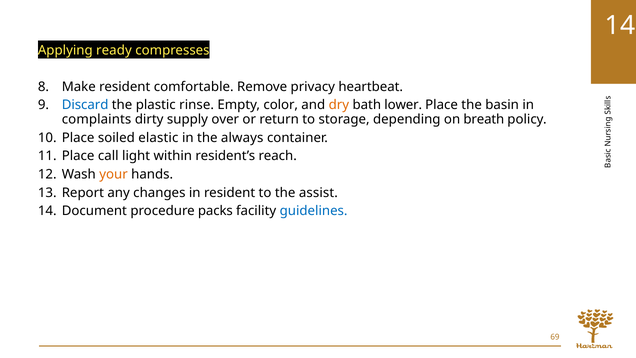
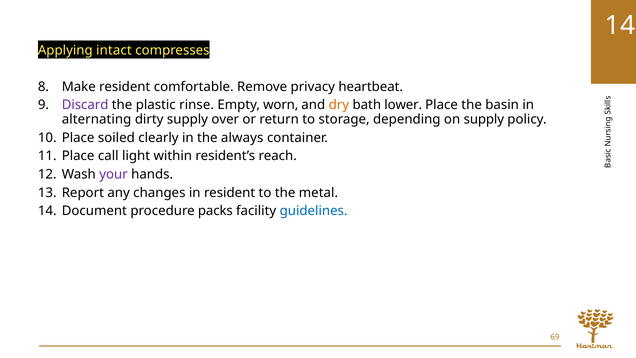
ready: ready -> intact (114, 50)
Discard colour: blue -> purple (85, 105)
color: color -> worn (281, 105)
complaints: complaints -> alternating (97, 119)
on breath: breath -> supply (484, 119)
elastic: elastic -> clearly (158, 138)
your colour: orange -> purple (114, 174)
assist: assist -> metal (318, 193)
